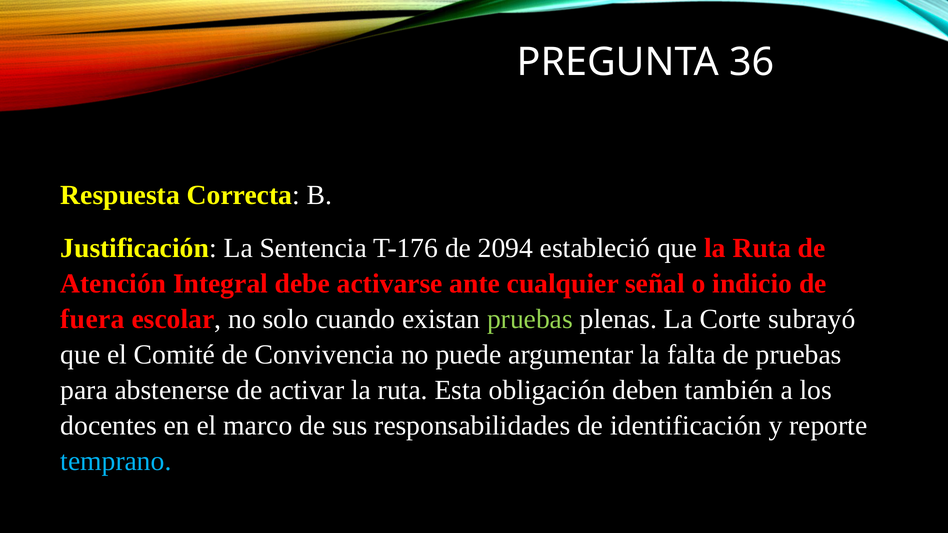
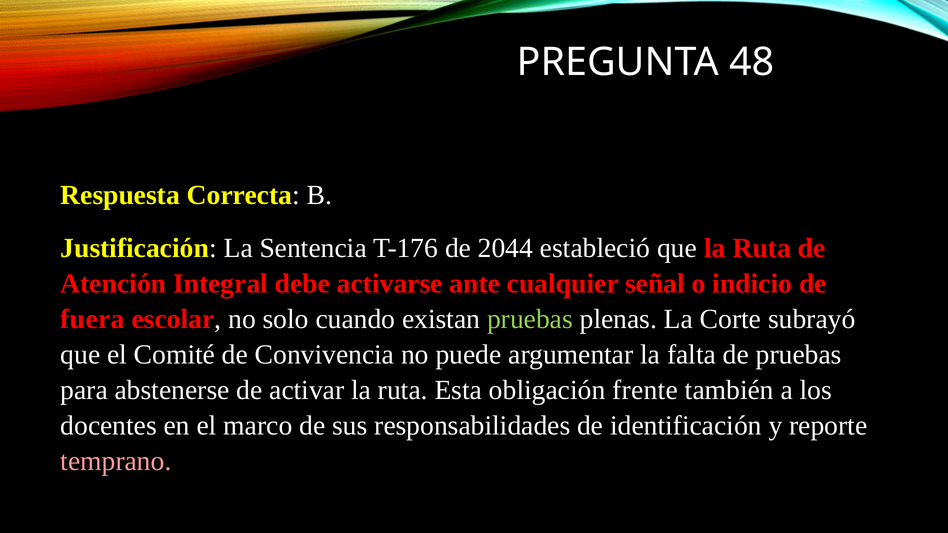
36: 36 -> 48 (752, 62)
2094: 2094 -> 2044 (506, 248)
deben: deben -> frente (645, 390)
temprano colour: light blue -> pink (116, 461)
